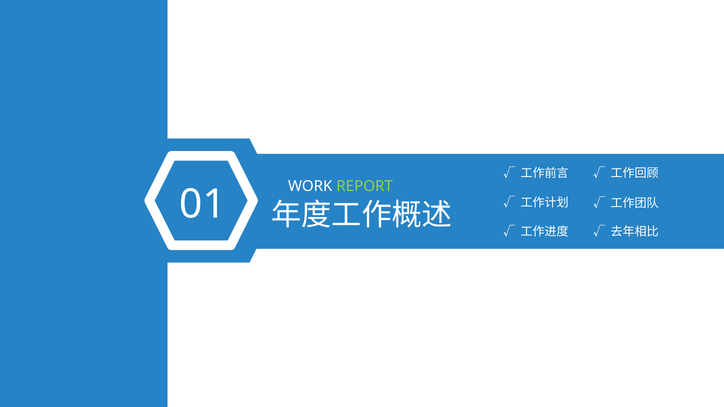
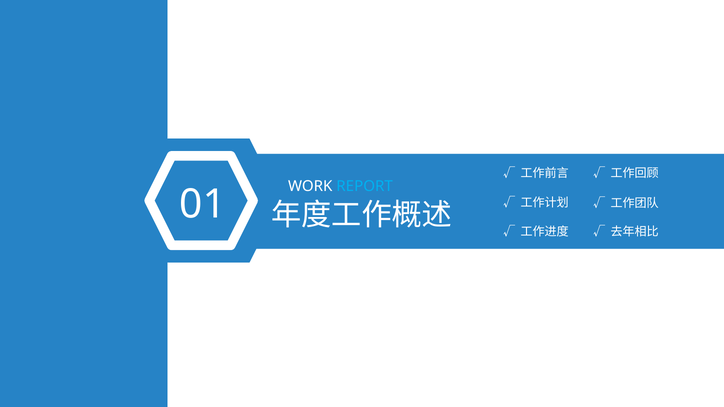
REPORT colour: light green -> light blue (365, 187)
